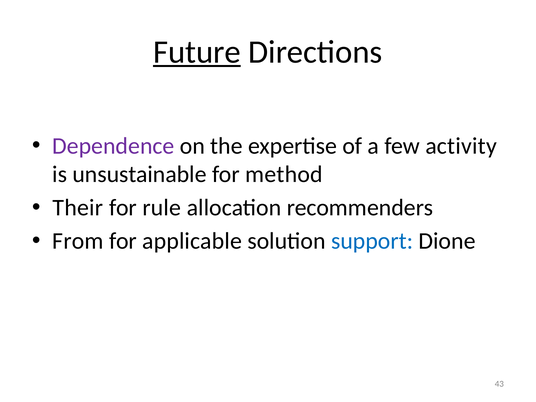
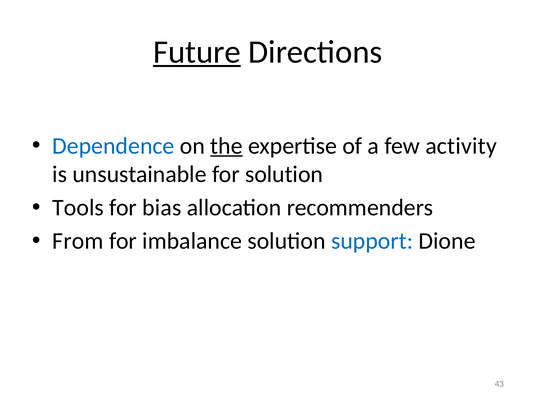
Dependence colour: purple -> blue (113, 146)
the underline: none -> present (226, 146)
for method: method -> solution (284, 174)
Their: Their -> Tools (78, 208)
rule: rule -> bias (162, 208)
applicable: applicable -> imbalance (192, 241)
